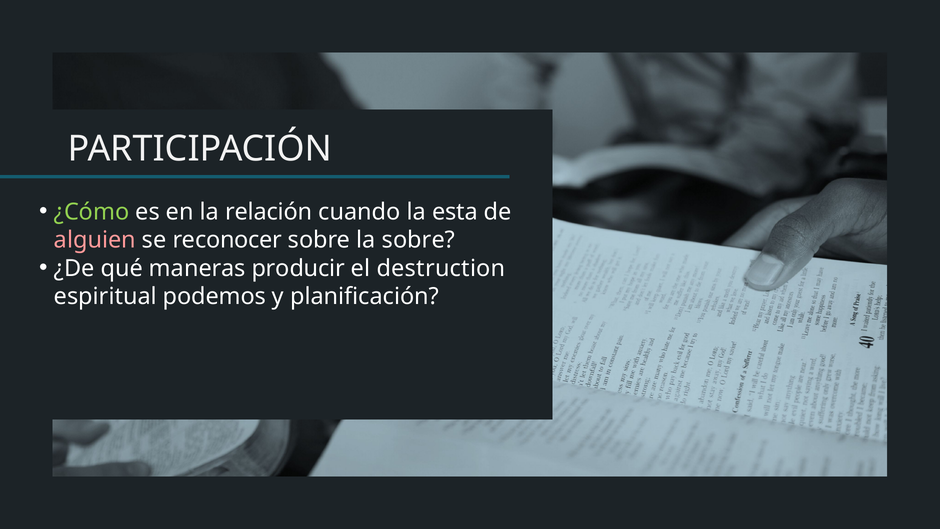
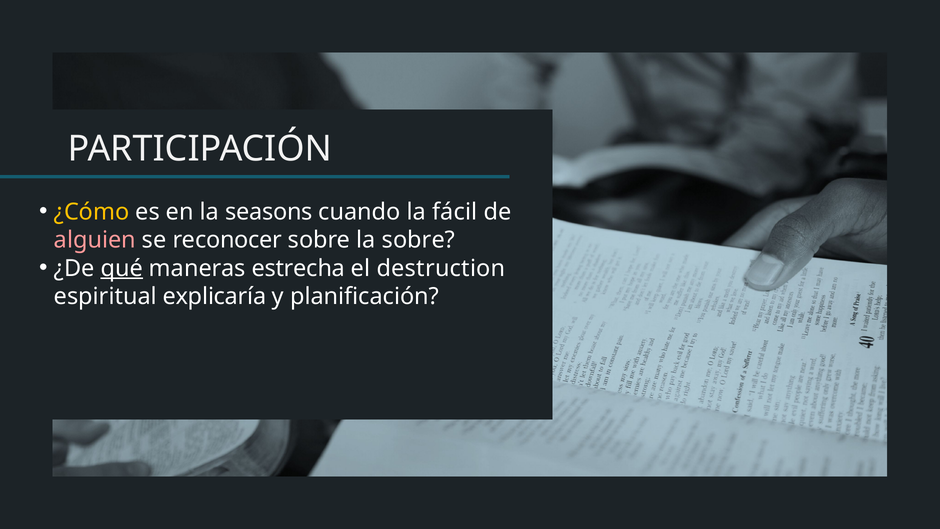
¿Cómo colour: light green -> yellow (92, 212)
relación: relación -> seasons (269, 212)
esta: esta -> fácil (455, 212)
qué underline: none -> present (122, 268)
producir: producir -> estrecha (298, 268)
podemos: podemos -> explicaría (215, 296)
